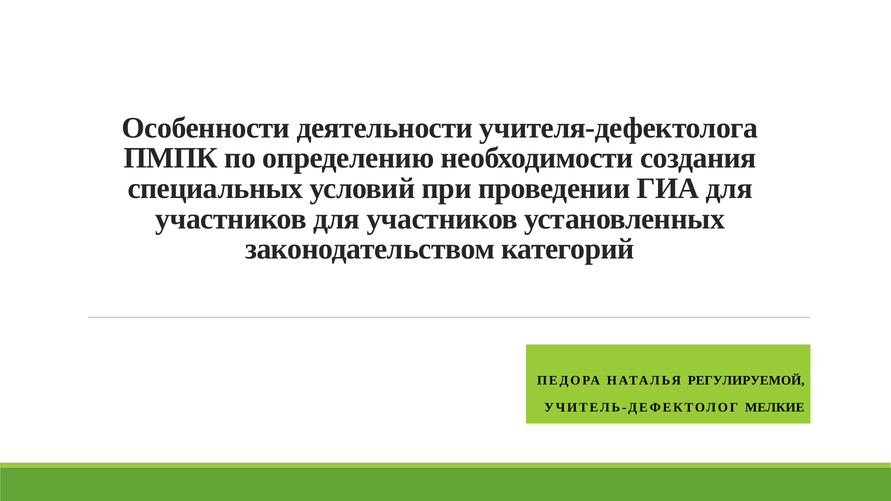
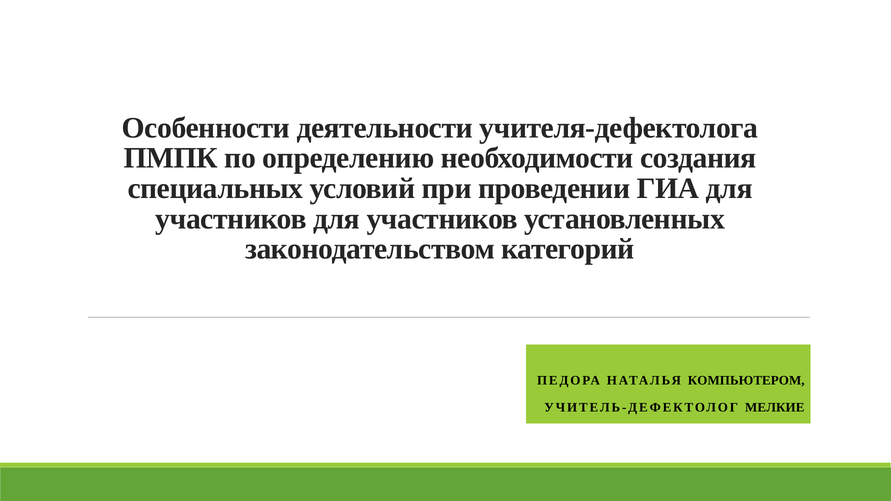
РЕГУЛИРУЕМОЙ: РЕГУЛИРУЕМОЙ -> КОМПЬЮТЕРОМ (746, 380)
